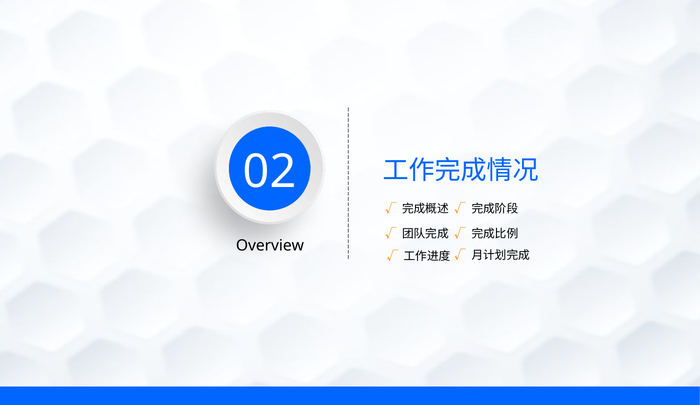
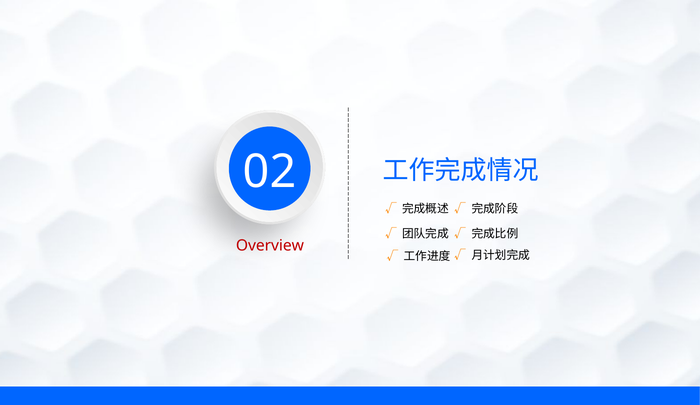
Overview colour: black -> red (270, 246)
